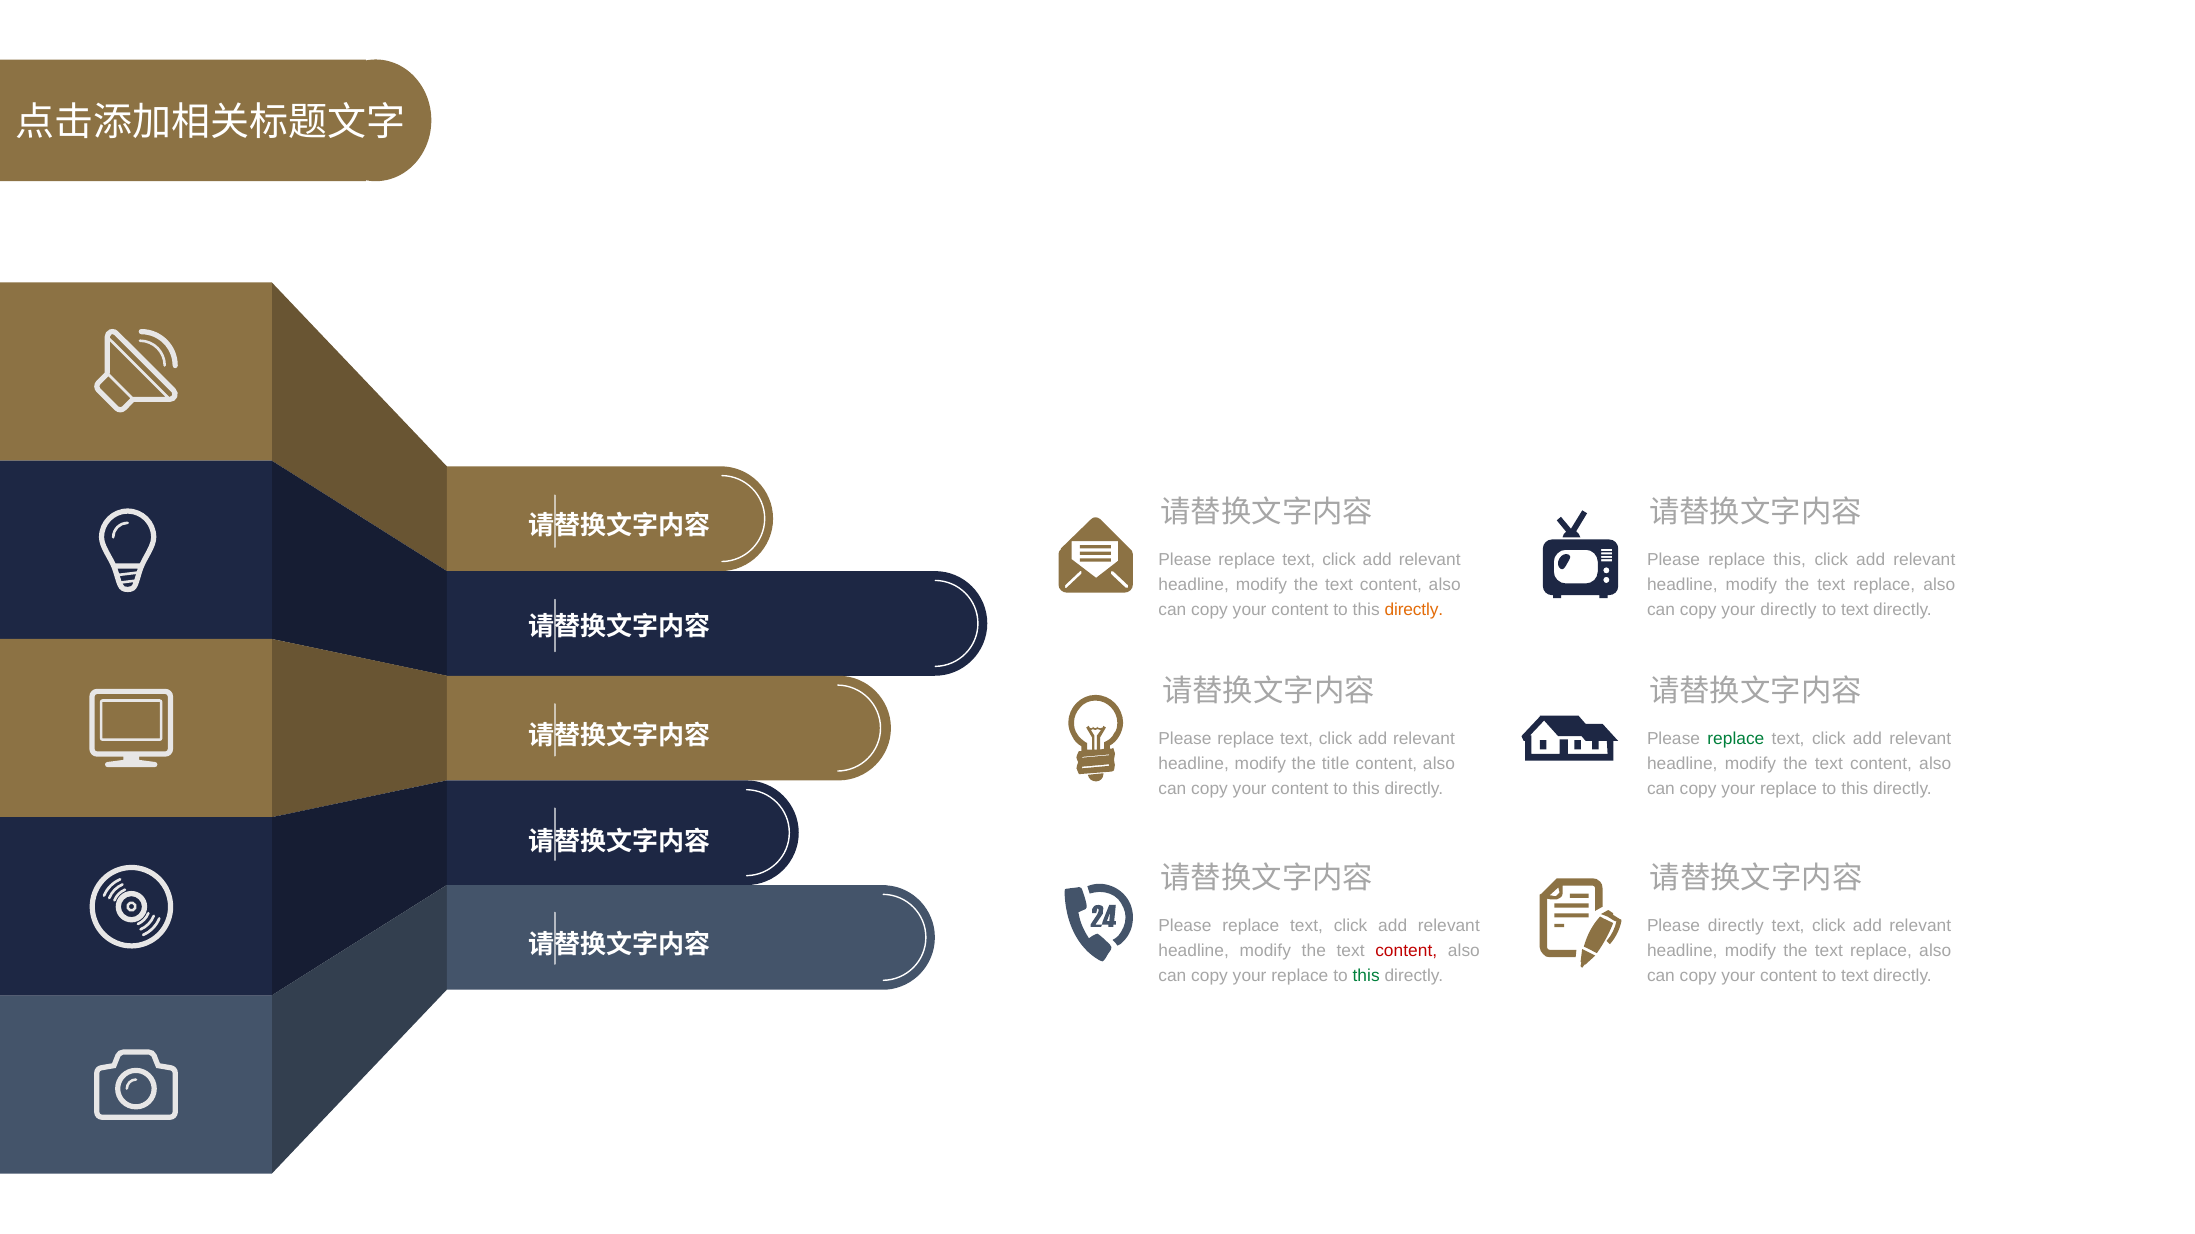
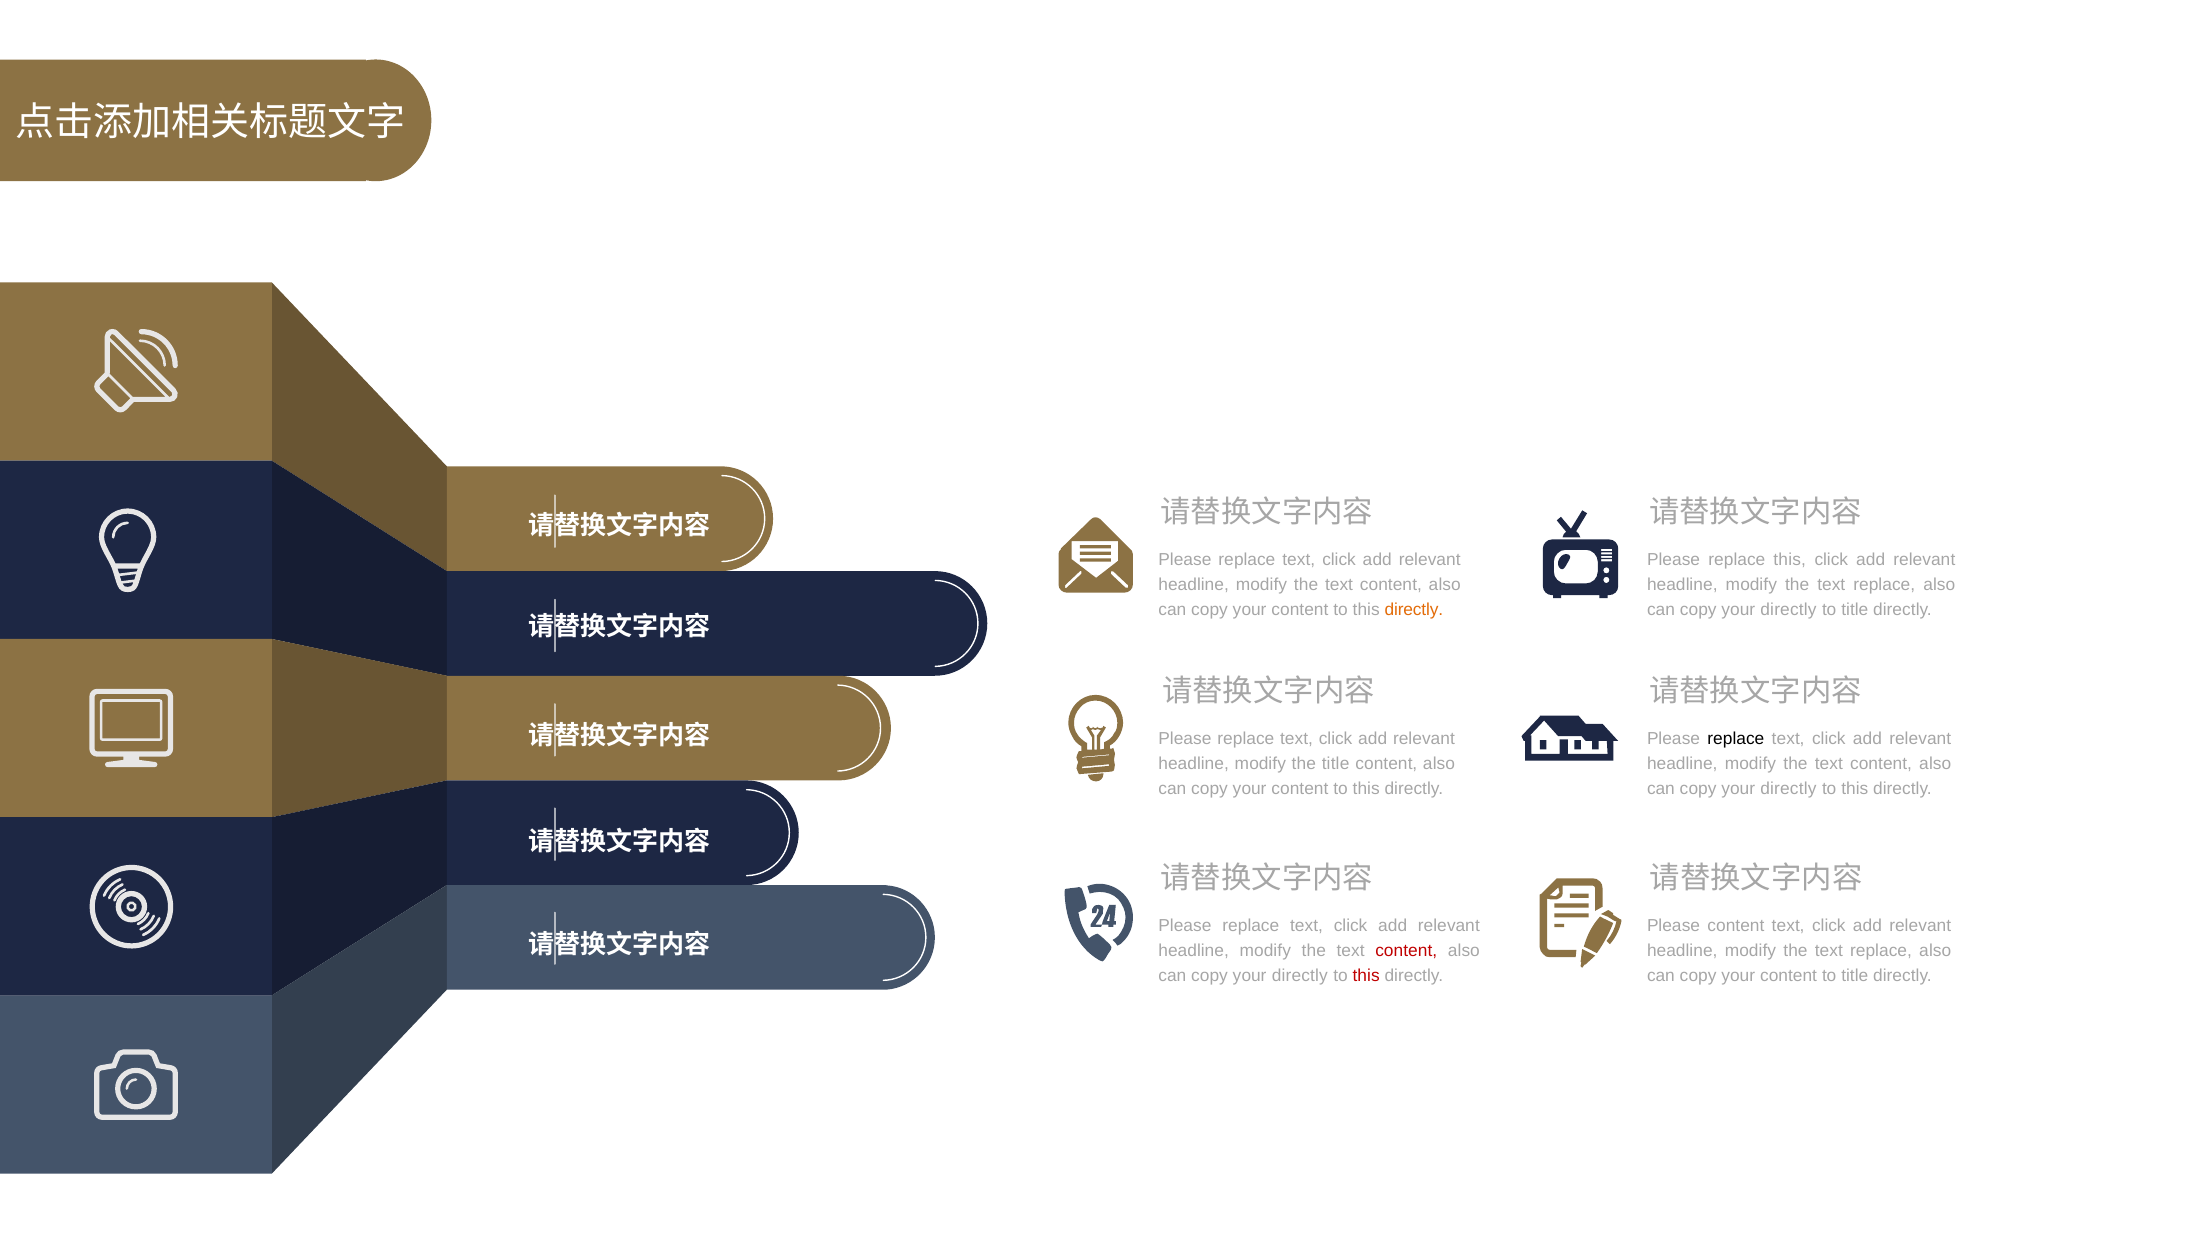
text: text -> title (1855, 610)
replace colour: green -> black (1736, 739)
replace: replace -> directly (1788, 789)
Please directly: directly -> content (1736, 927)
replace: replace -> directly (1300, 976)
this colour: green -> red (1366, 976)
content to text: text -> title (1855, 976)
